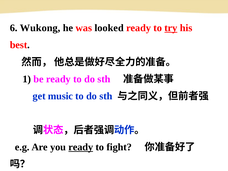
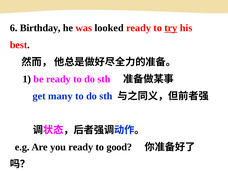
Wukong: Wukong -> Birthday (40, 28)
music: music -> many (60, 96)
ready underline: present -> none (81, 147)
fight: fight -> good (119, 147)
